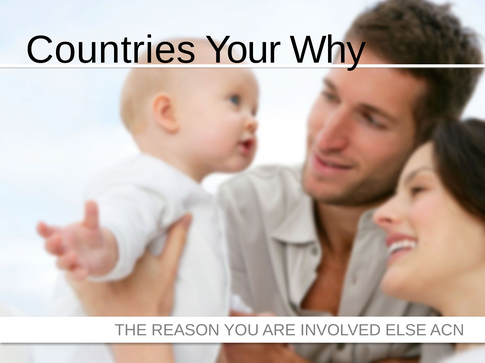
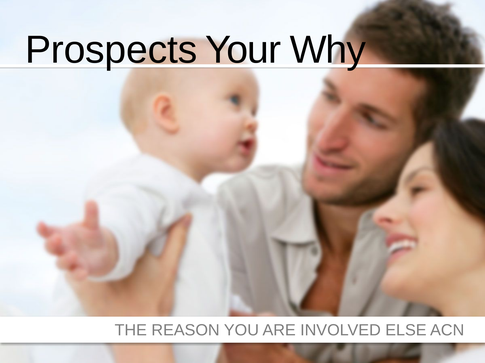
Countries: Countries -> Prospects (111, 50)
